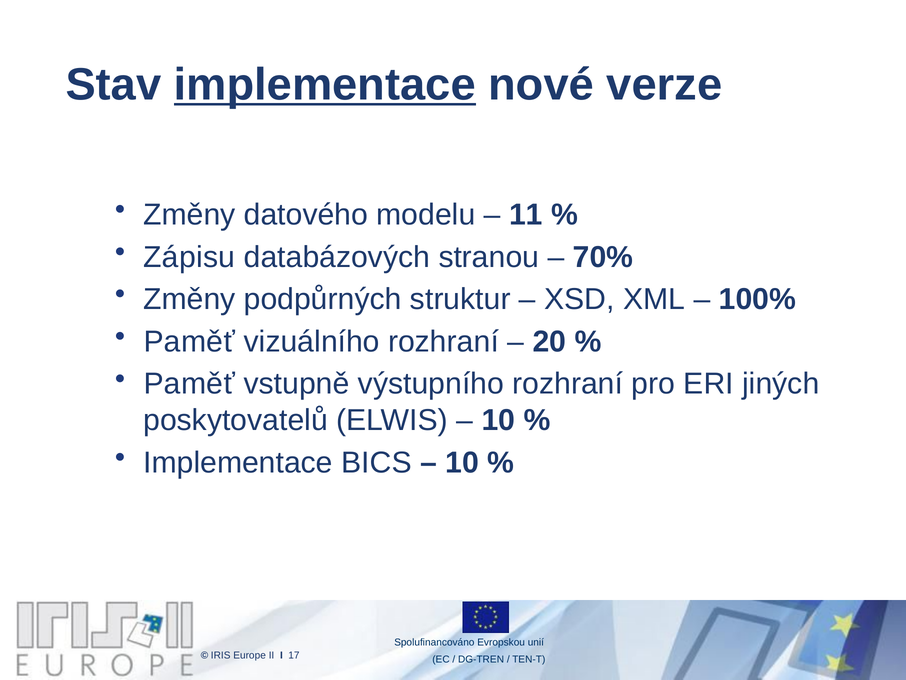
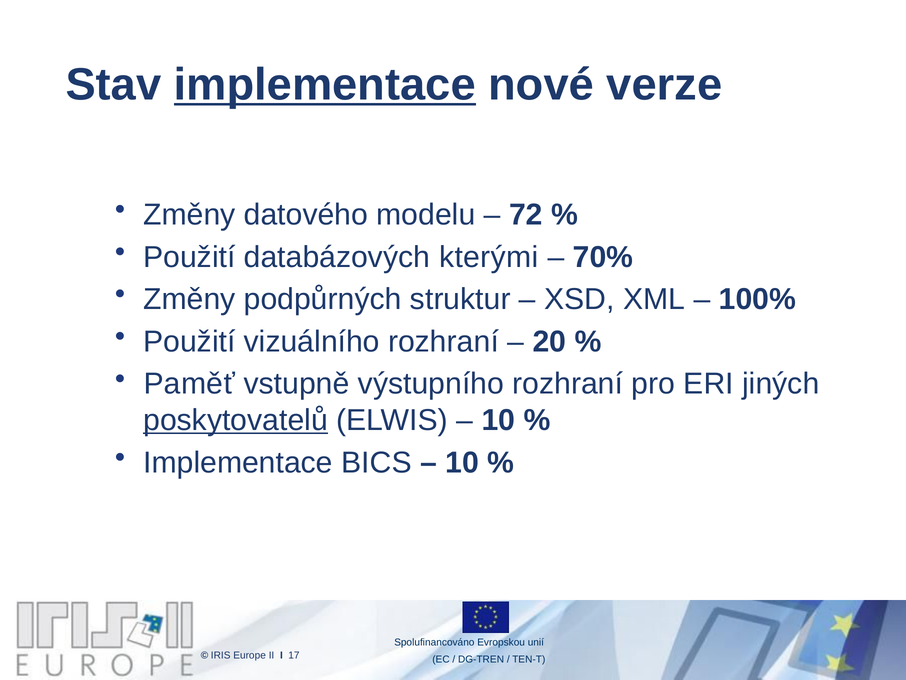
11: 11 -> 72 (526, 215)
Zápisu: Zápisu -> Použití (189, 257)
stranou: stranou -> kterými (489, 257)
Paměť: Paměť -> Použití (189, 341)
poskytovatelů underline: none -> present (236, 420)
